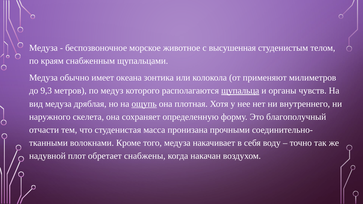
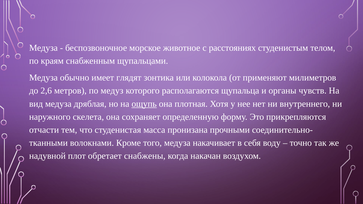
высушенная: высушенная -> расстояниях (232, 48)
океана: океана -> глядят (129, 78)
9,3: 9,3 -> 2,6 (46, 91)
щупальца underline: present -> none (240, 91)
благополучный: благополучный -> прикрепляются (296, 117)
